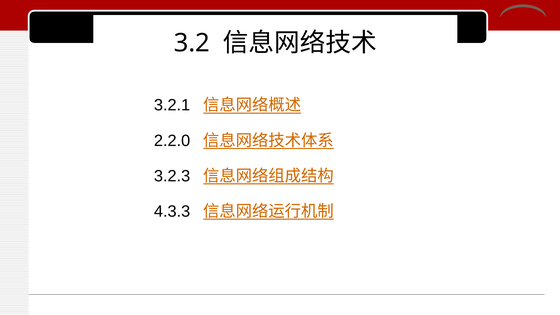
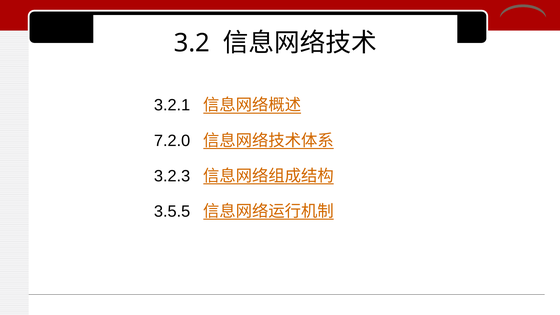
2.2.0: 2.2.0 -> 7.2.0 (172, 141)
4.3.3: 4.3.3 -> 3.5.5 (172, 211)
